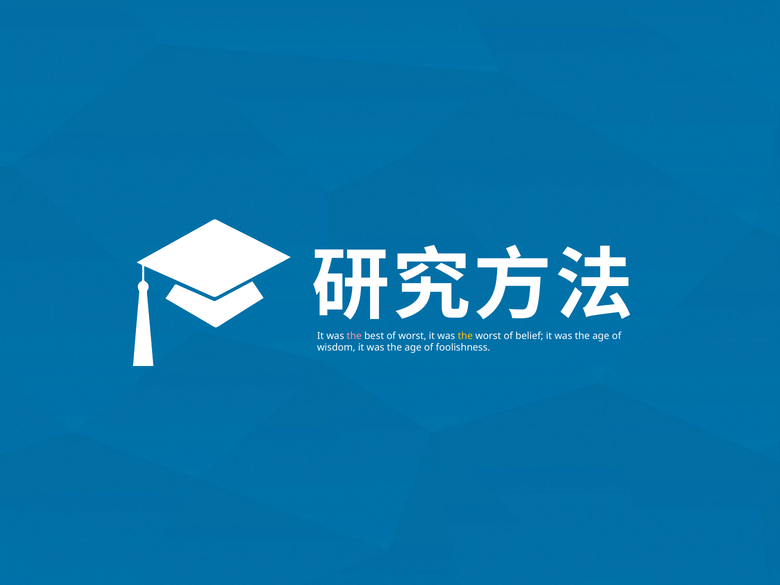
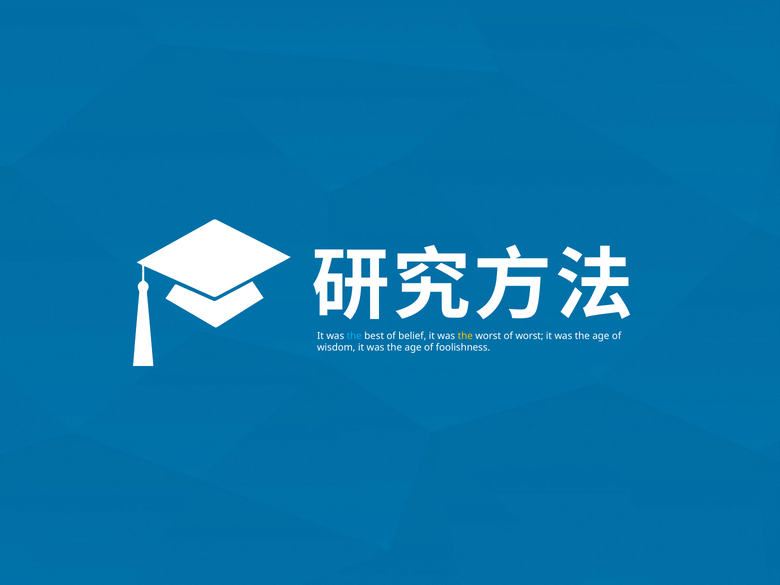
the colour: pink -> light blue (354, 336)
of worst: worst -> belief (412, 336)
of belief: belief -> worst (529, 336)
